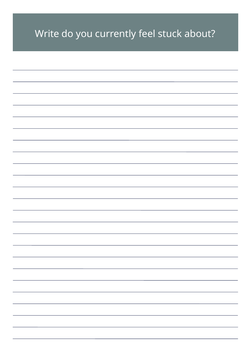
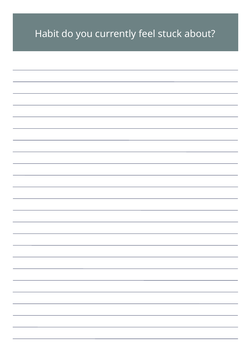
Write: Write -> Habit (47, 34)
